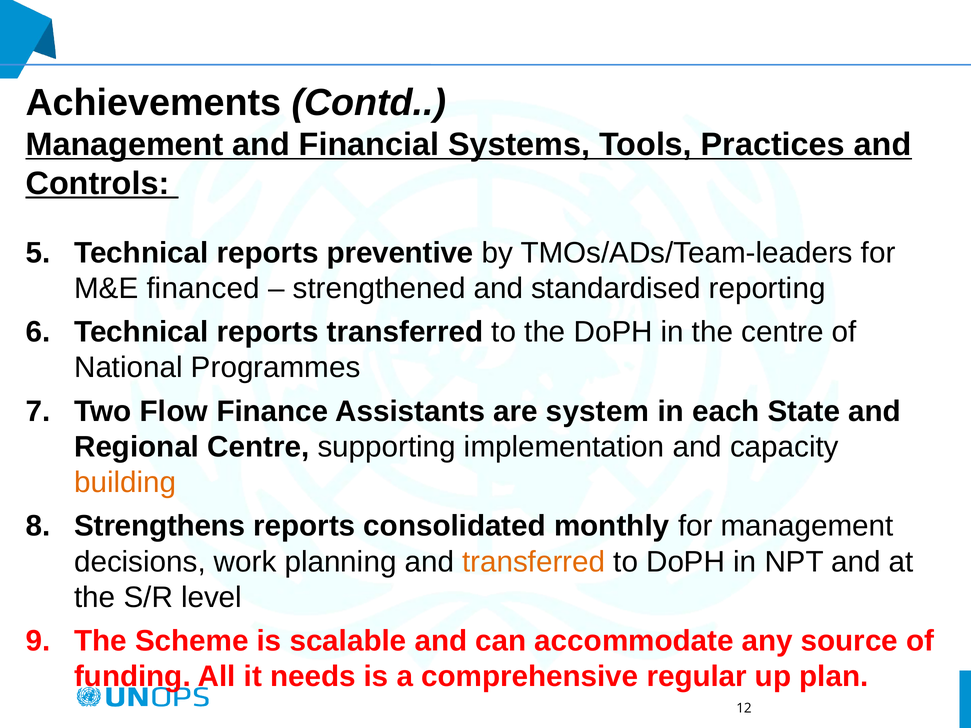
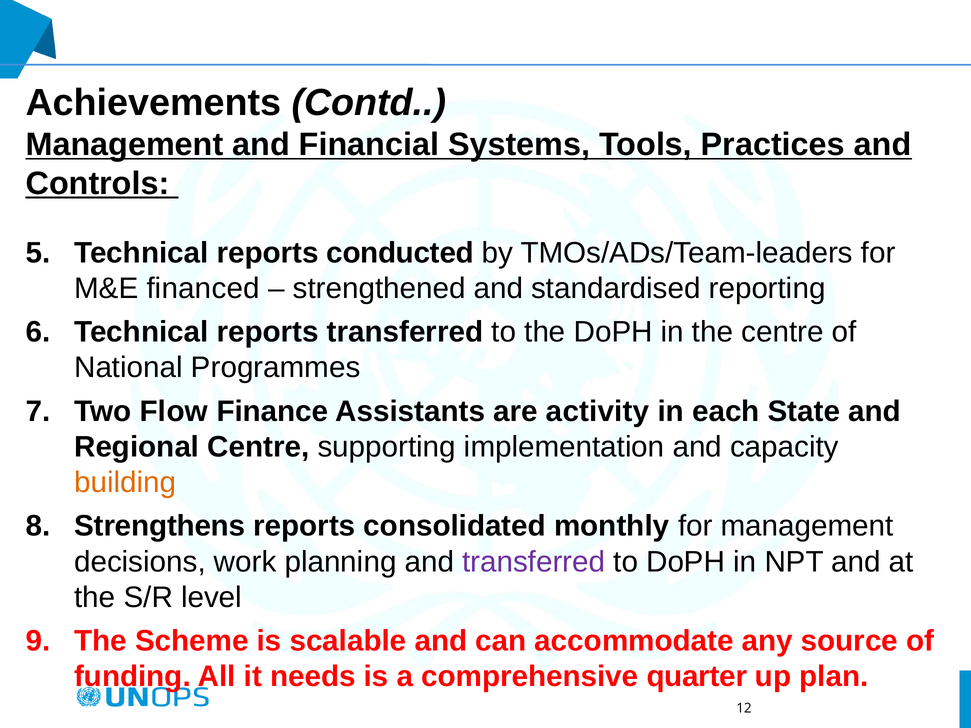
preventive: preventive -> conducted (400, 253)
system: system -> activity (598, 411)
transferred colour: orange -> purple (534, 562)
regular: regular -> quarter (697, 677)
